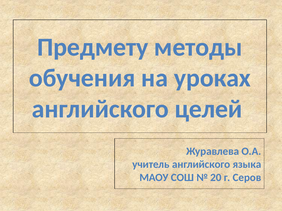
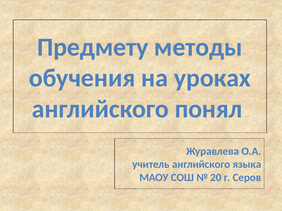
целей: целей -> понял (208, 109)
